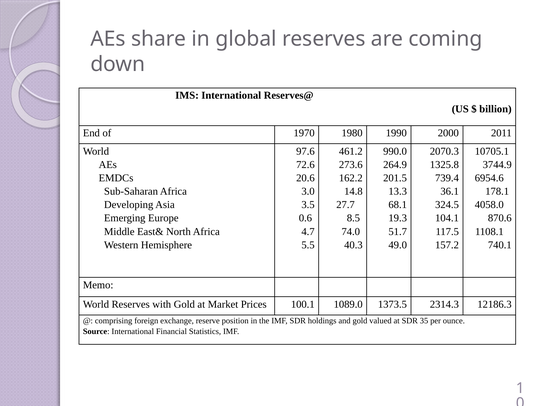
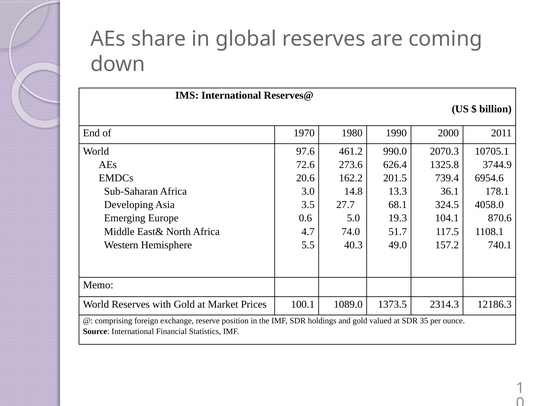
264.9: 264.9 -> 626.4 (395, 165)
8.5: 8.5 -> 5.0 (353, 218)
